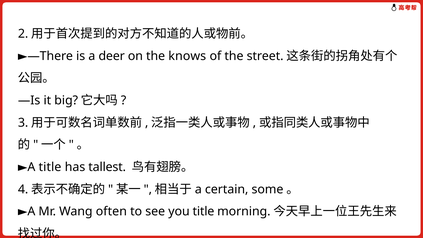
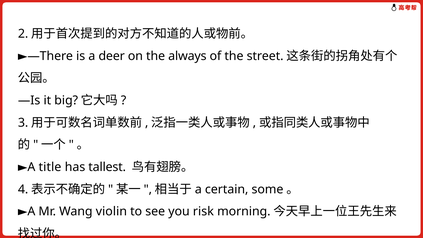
knows: knows -> always (187, 56)
often: often -> violin (111, 211)
you title: title -> risk (203, 211)
